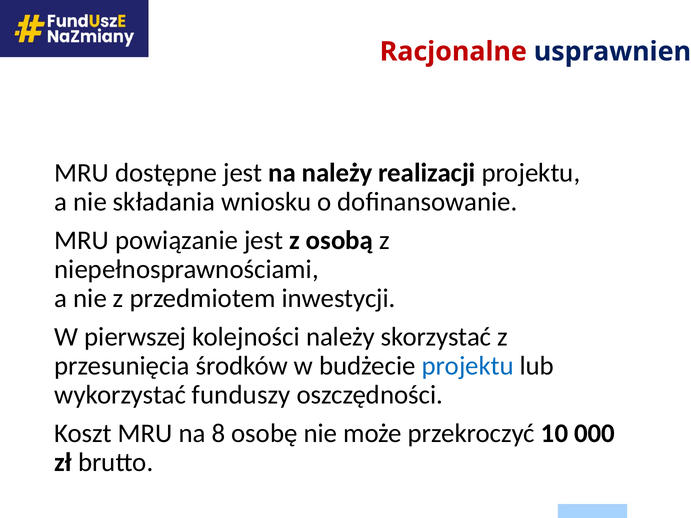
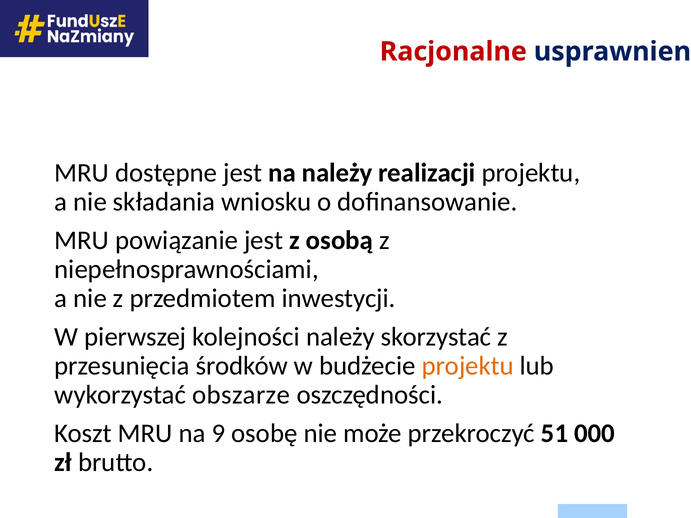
projektu colour: blue -> orange (468, 366)
funduszy: funduszy -> obszarze (241, 395)
8: 8 -> 9 (218, 434)
10: 10 -> 51 (555, 434)
